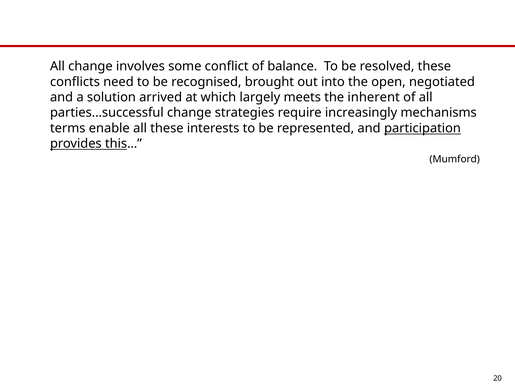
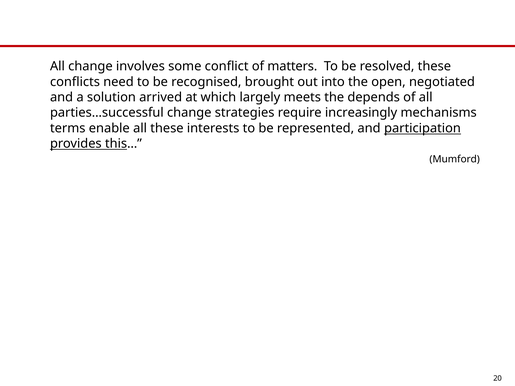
balance: balance -> matters (292, 66)
inherent: inherent -> depends (374, 97)
